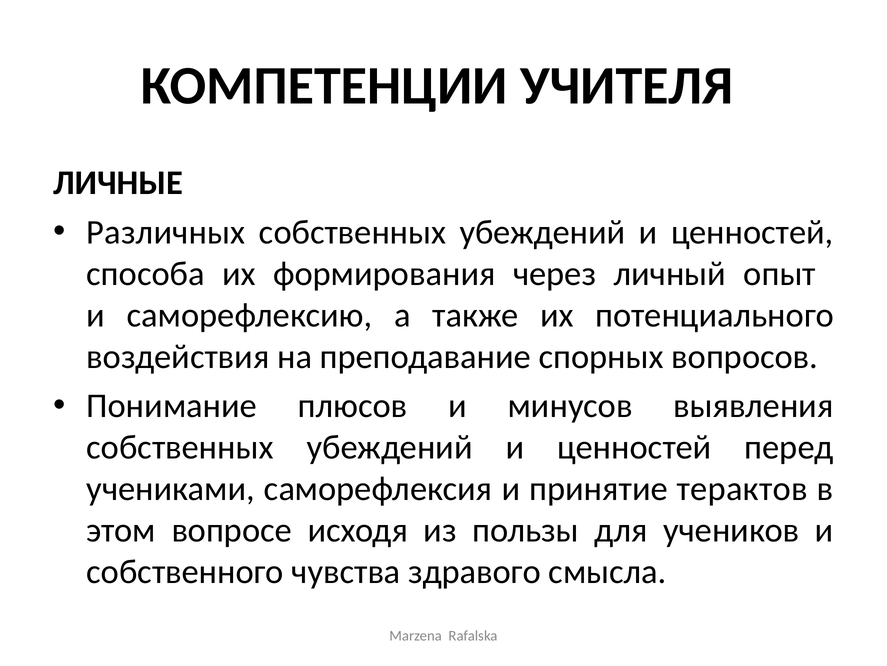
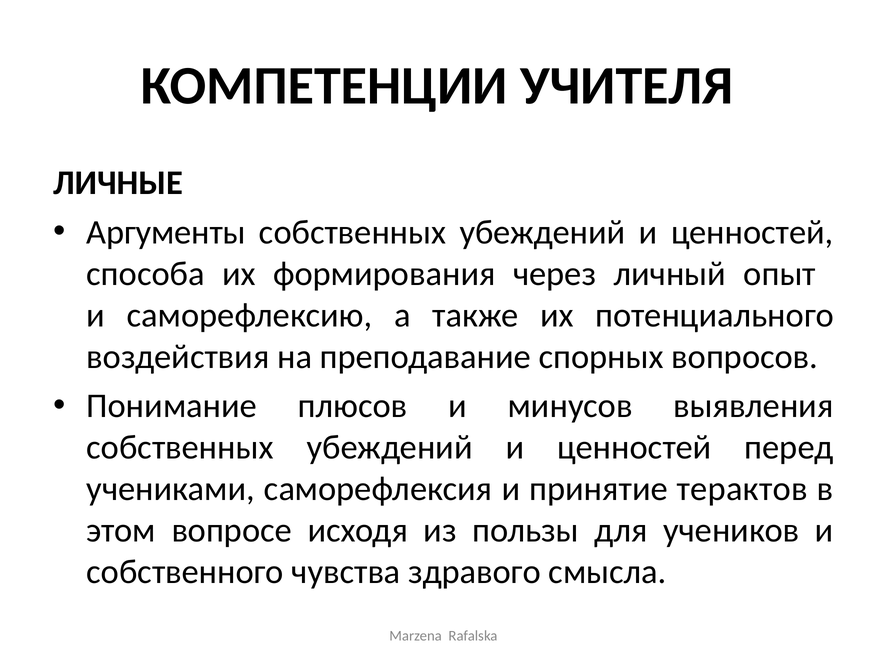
Различных: Различных -> Аргументы (166, 232)
